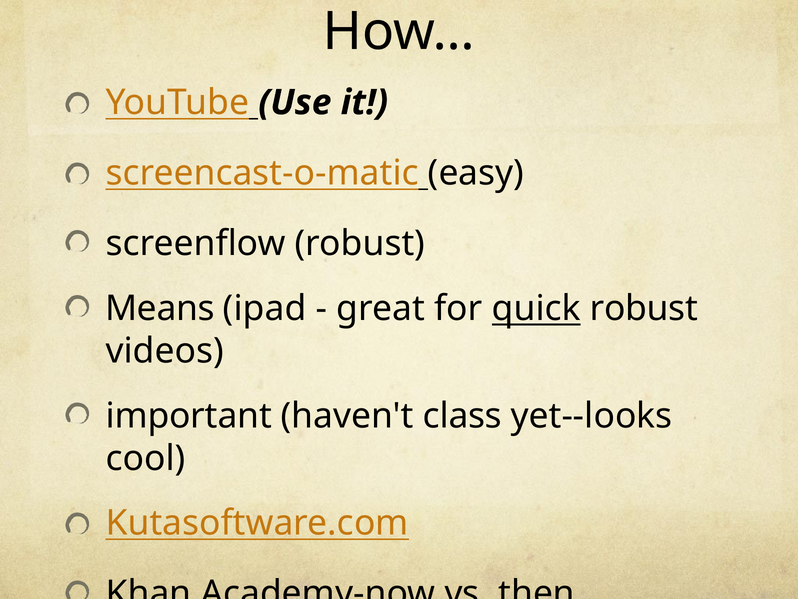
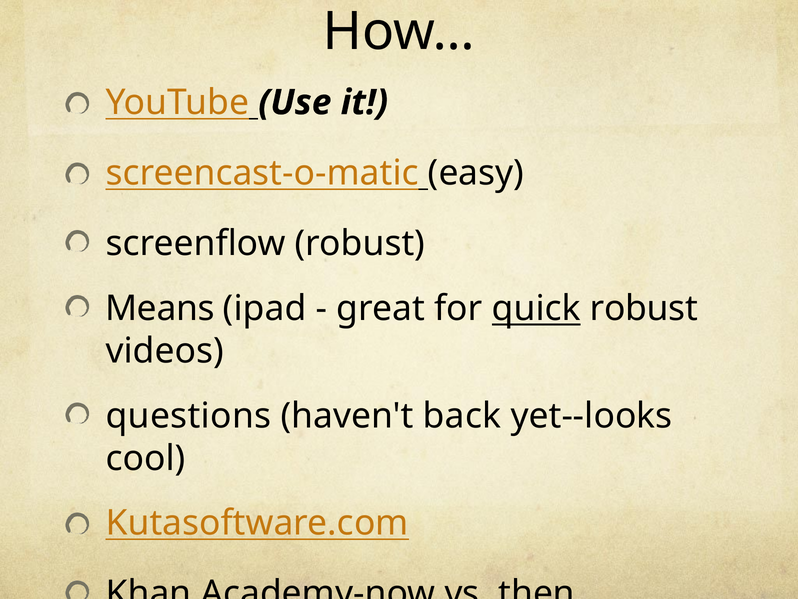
important: important -> questions (188, 415)
class: class -> back (462, 415)
